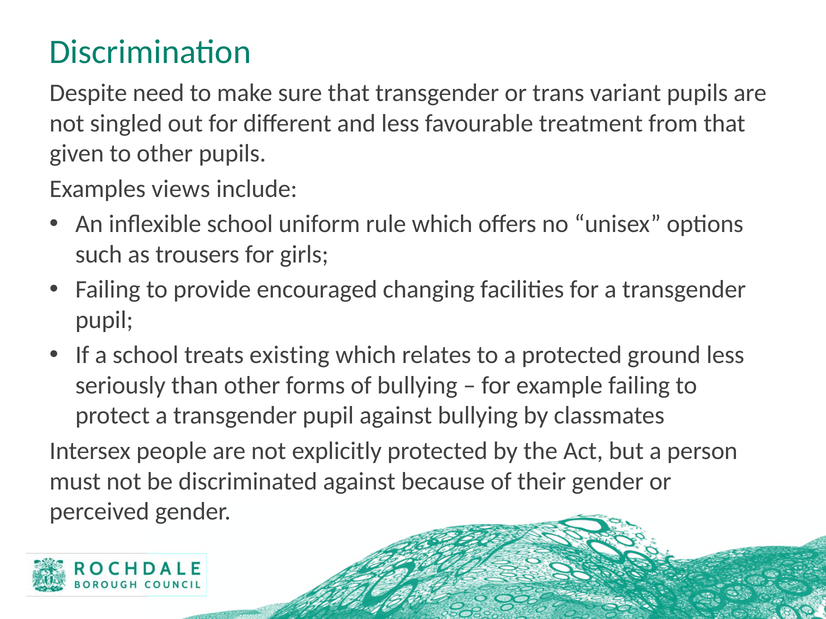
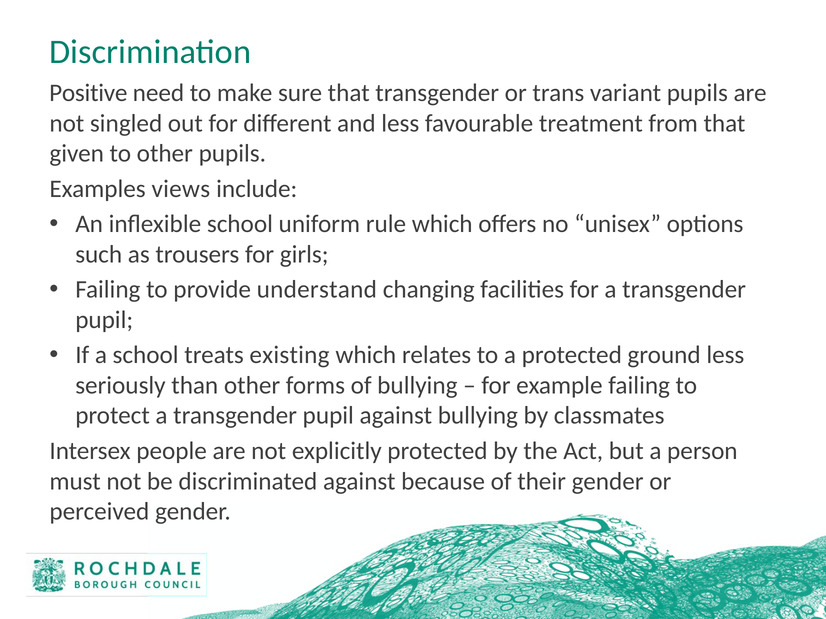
Despite: Despite -> Positive (88, 93)
encouraged: encouraged -> understand (317, 290)
